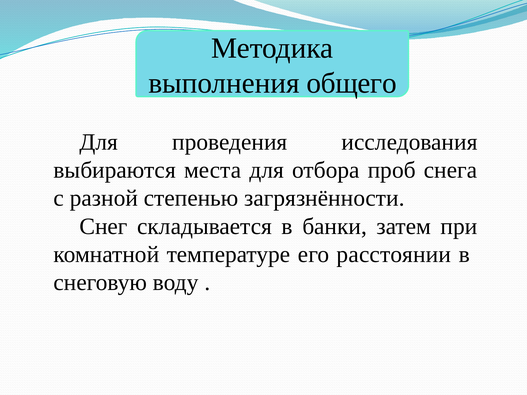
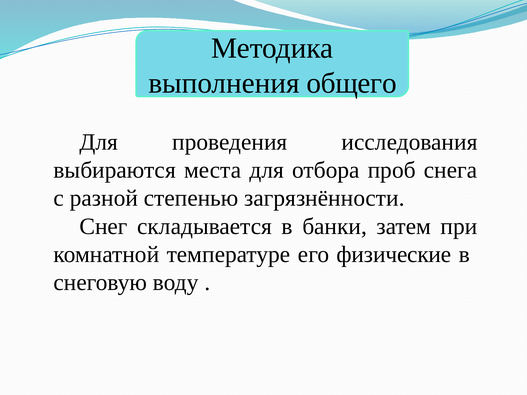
расстоянии: расстоянии -> физические (394, 255)
